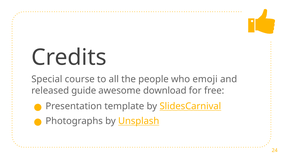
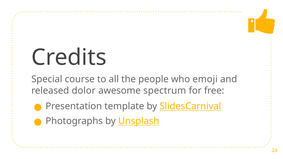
guide: guide -> dolor (84, 91)
download: download -> spectrum (165, 91)
